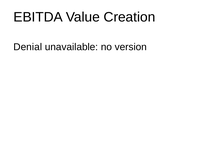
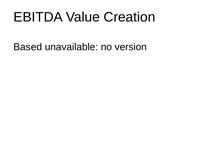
Denial: Denial -> Based (28, 47)
